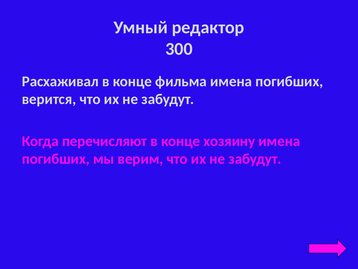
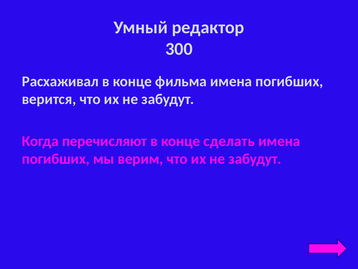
хозяину: хозяину -> сделать (229, 141)
